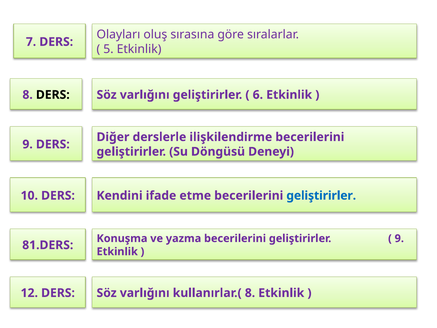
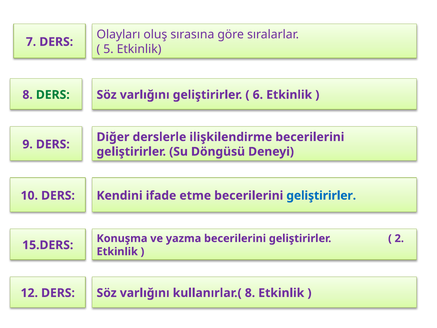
DERS colour: black -> green (53, 95)
9: 9 -> 2 (399, 238)
81.DERS: 81.DERS -> 15.DERS (48, 245)
